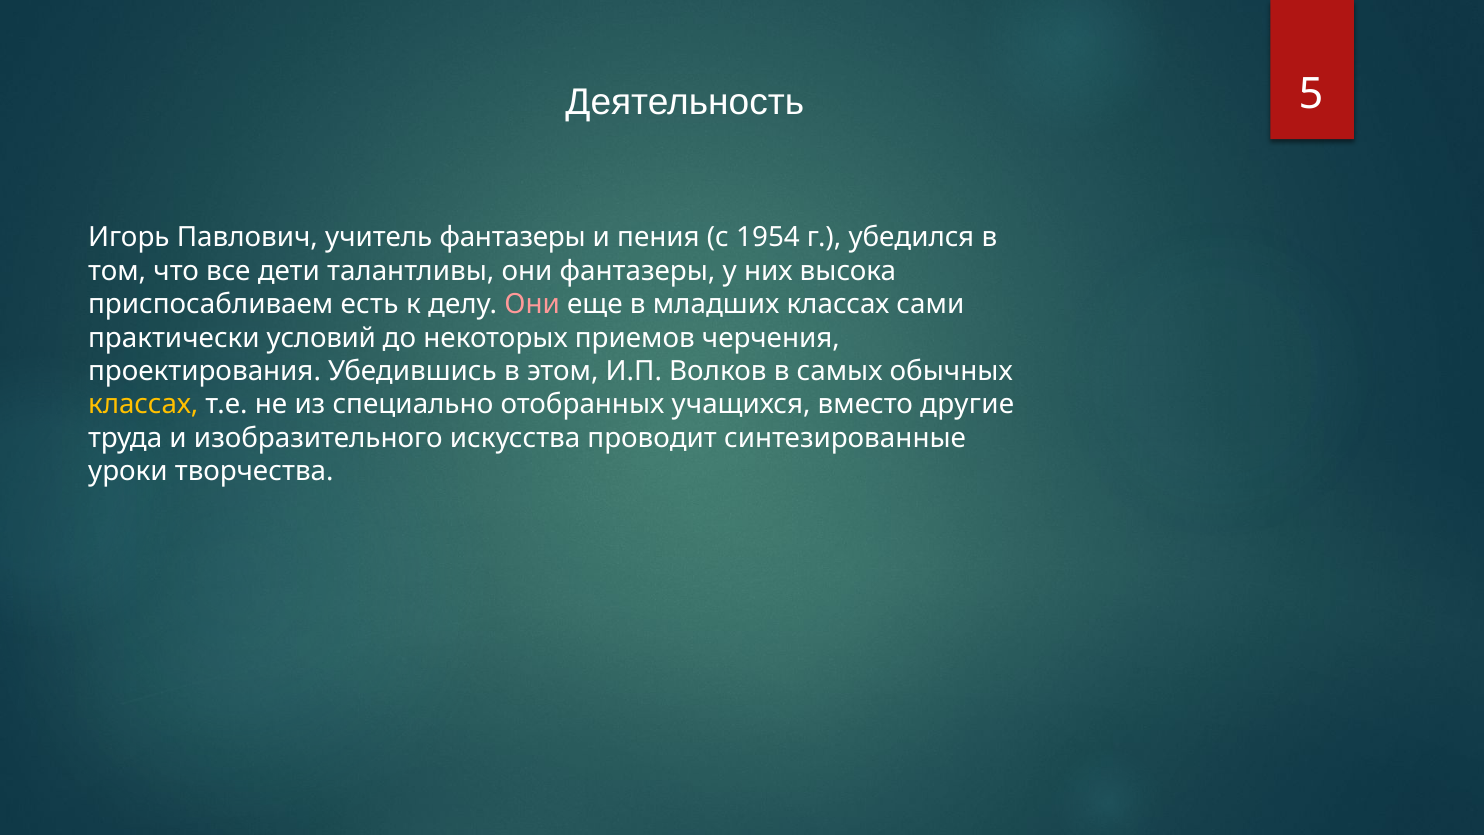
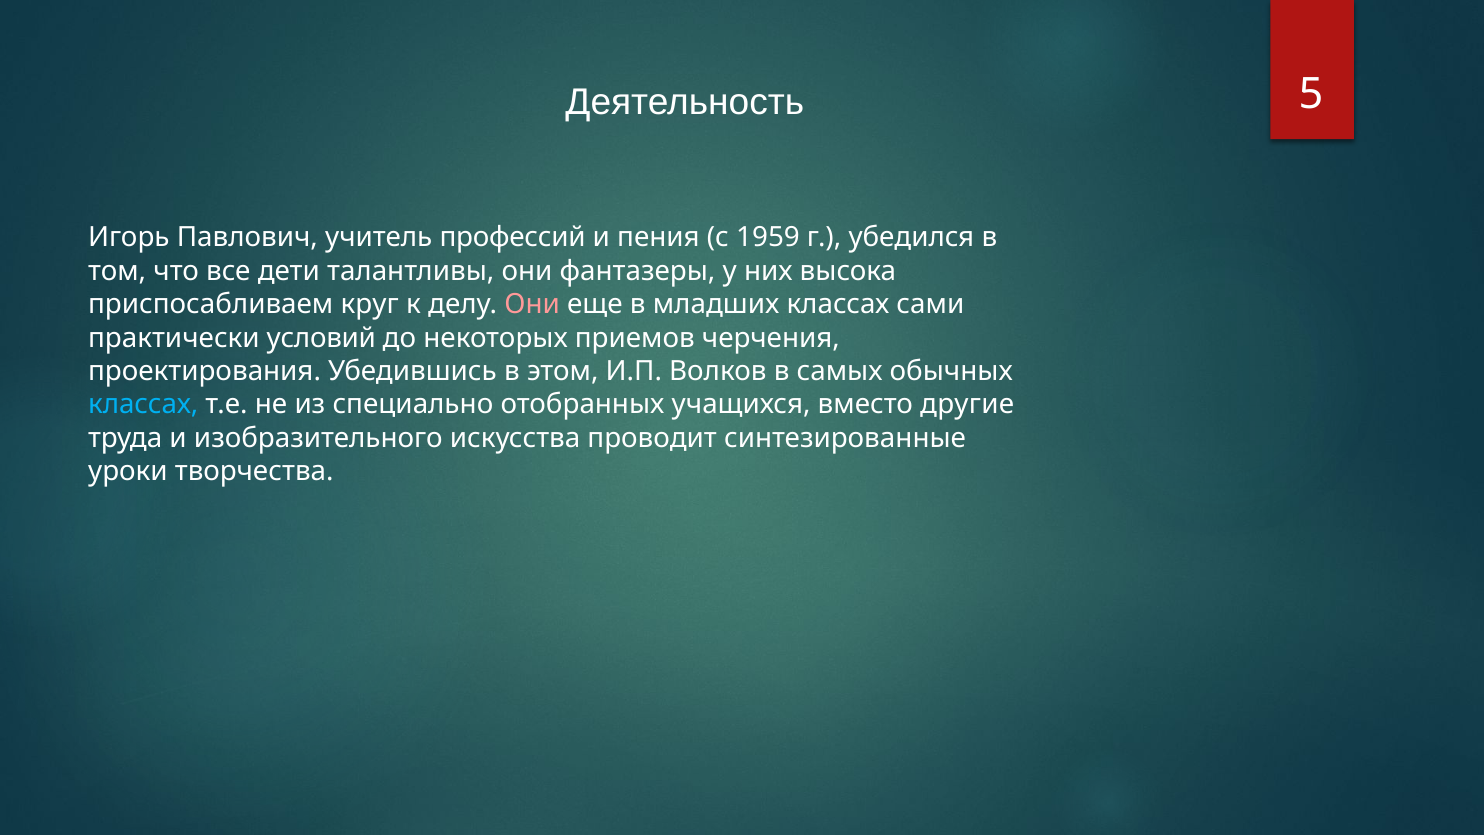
учитель фантазеры: фантазеры -> профессий (513, 238)
1954: 1954 -> 1959 (768, 238)
есть: есть -> круг (370, 304)
классах colour: yellow -> light blue (143, 405)
